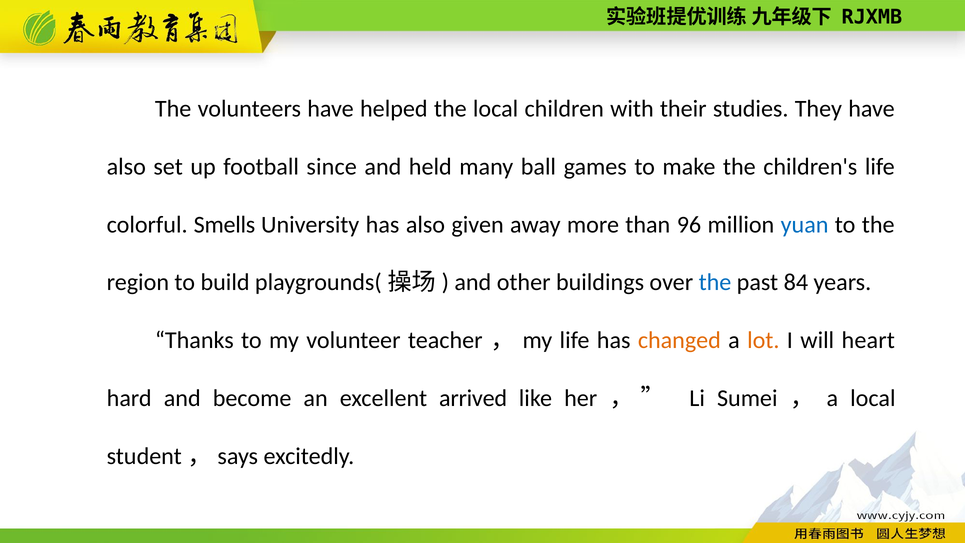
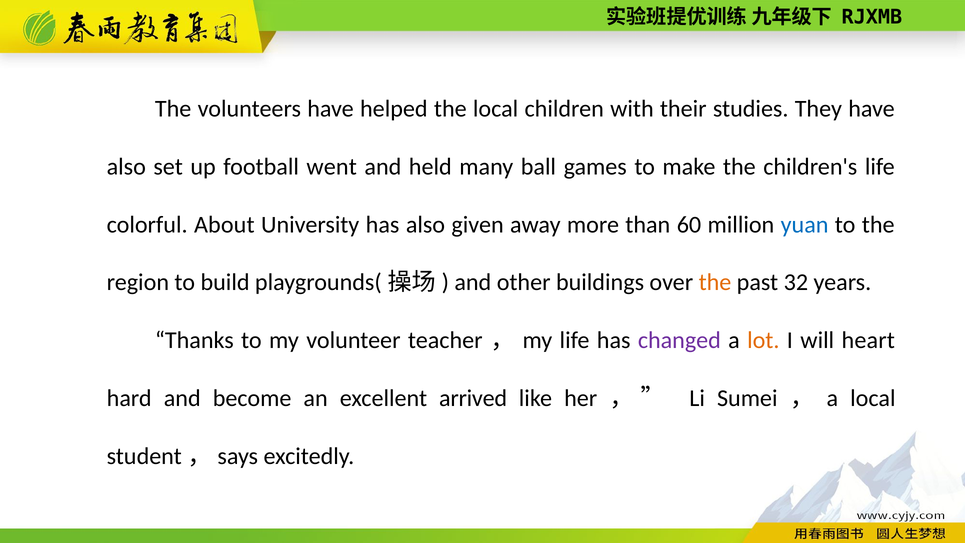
since: since -> went (332, 167)
Smells: Smells -> About (224, 224)
96: 96 -> 60 (689, 224)
the colour: blue -> orange (715, 282)
84: 84 -> 32 (796, 282)
changed colour: orange -> purple (679, 340)
